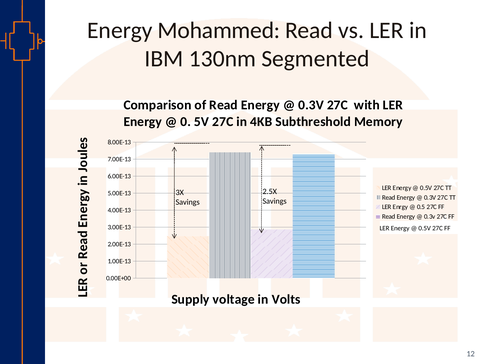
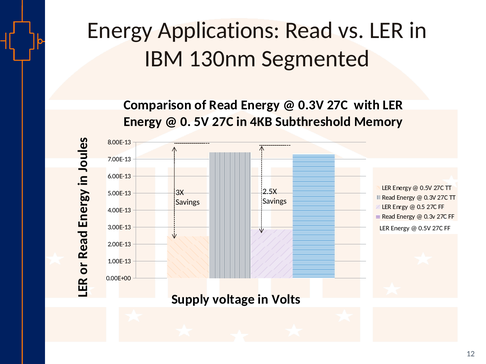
Mohammed: Mohammed -> Applications (219, 30)
